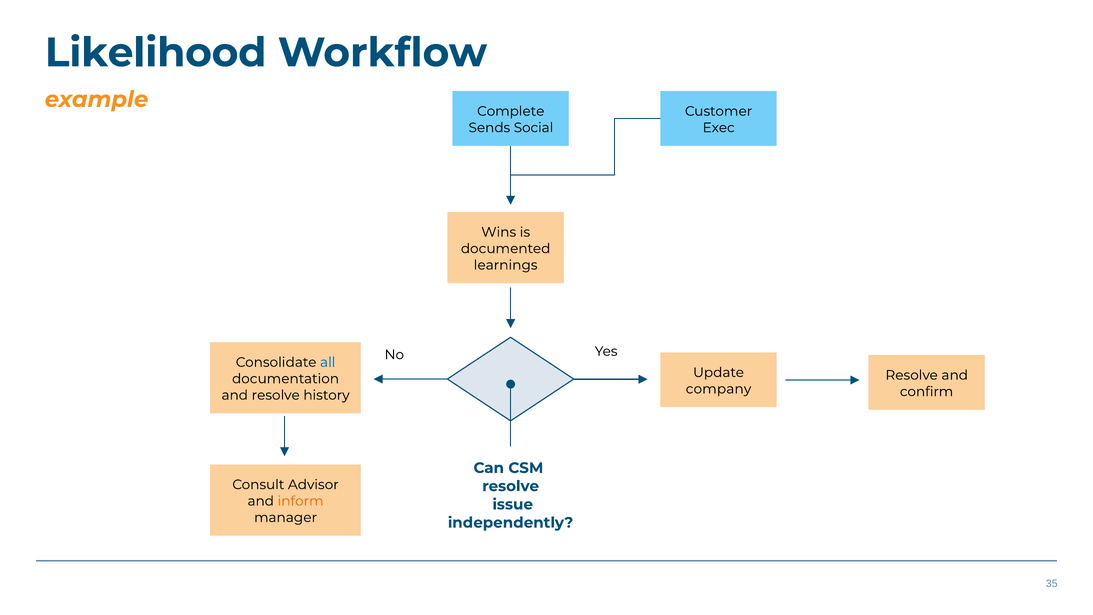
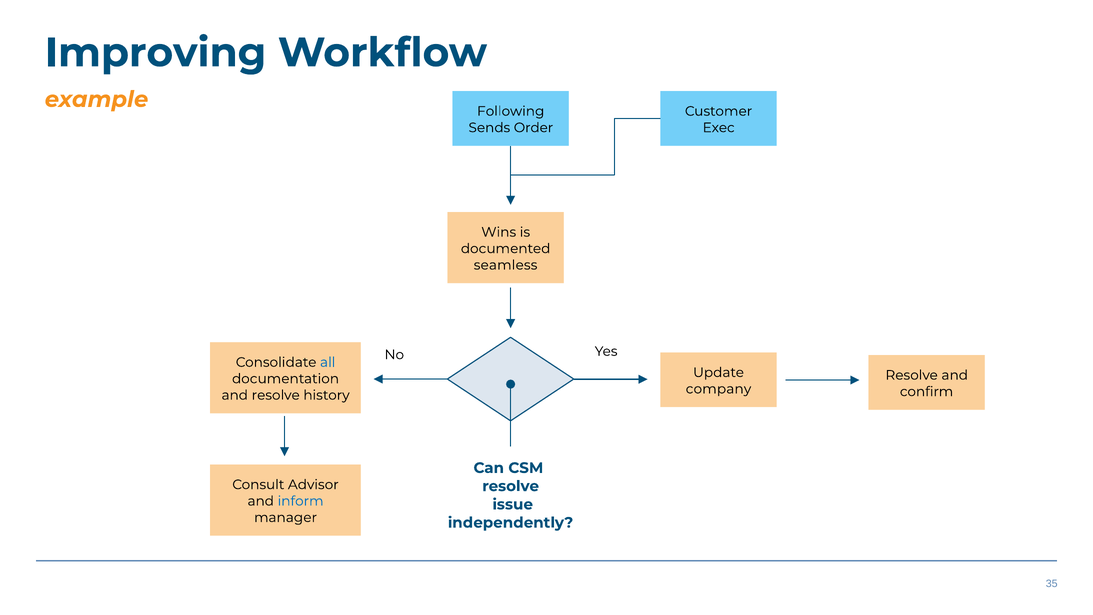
Likelihood: Likelihood -> Improving (156, 53)
Complete: Complete -> Following (511, 111)
Social: Social -> Order (533, 128)
learnings: learnings -> seamless (506, 265)
inform colour: orange -> blue (301, 501)
